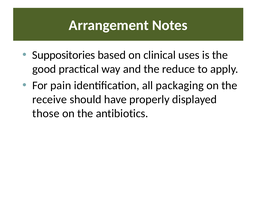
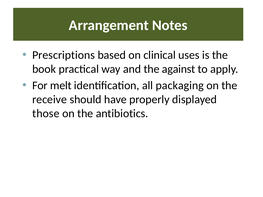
Suppositories: Suppositories -> Prescriptions (64, 55)
good: good -> book (44, 69)
reduce: reduce -> against (179, 69)
pain: pain -> melt (61, 86)
